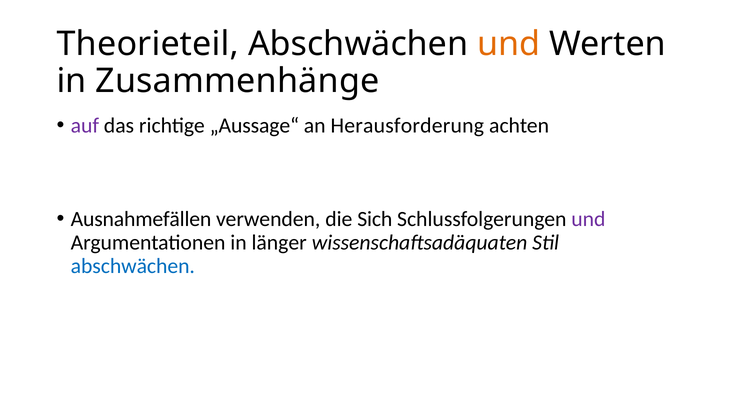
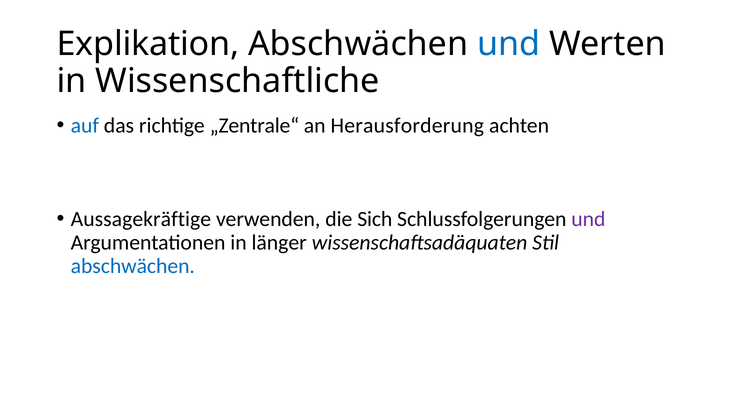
Theorieteil: Theorieteil -> Explikation (148, 44)
und colour: orange -> blue (509, 44)
Zusammenhänge: Zusammenhänge -> Wissenschaftliche (238, 81)
auf colour: purple -> blue (85, 126)
„Aussage“: „Aussage“ -> „Zentrale“ (254, 126)
Ausnahmefällen: Ausnahmefällen -> Aussagekräftige (141, 219)
